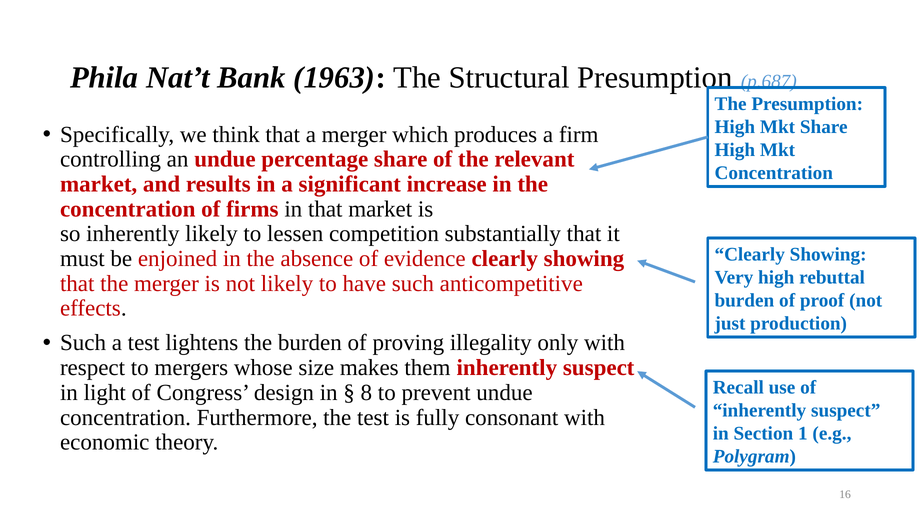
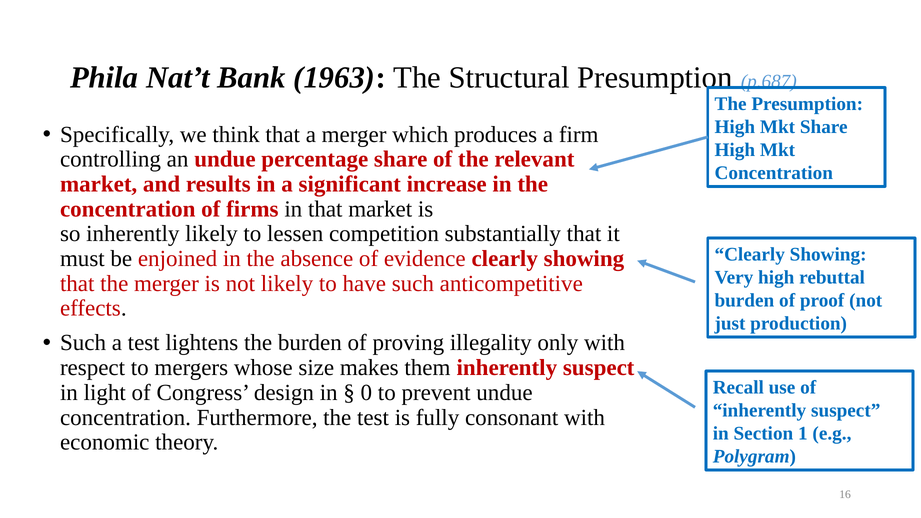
8: 8 -> 0 (366, 393)
